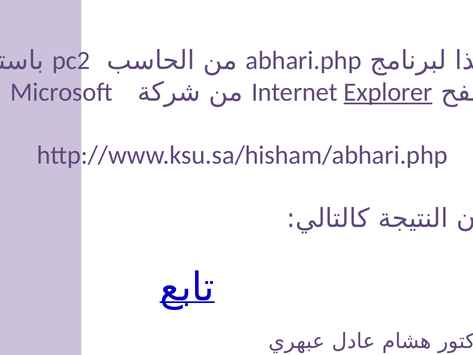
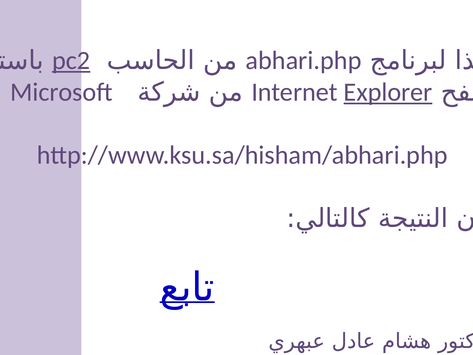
pc2 underline: none -> present (71, 61)
